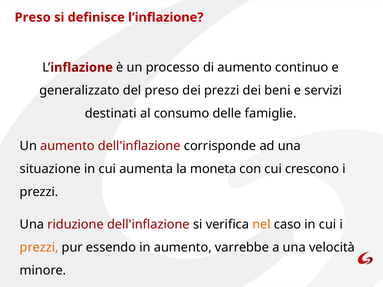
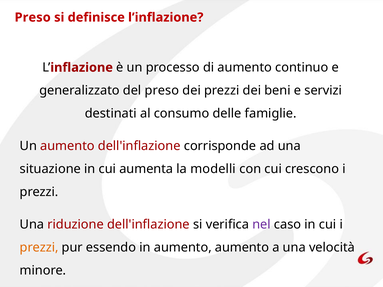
moneta: moneta -> modelli (213, 169)
nel colour: orange -> purple (261, 225)
aumento varrebbe: varrebbe -> aumento (242, 248)
